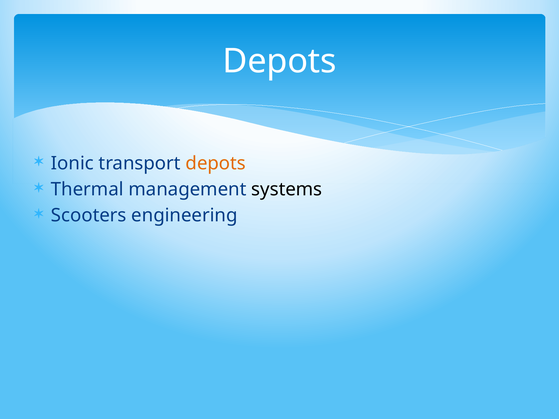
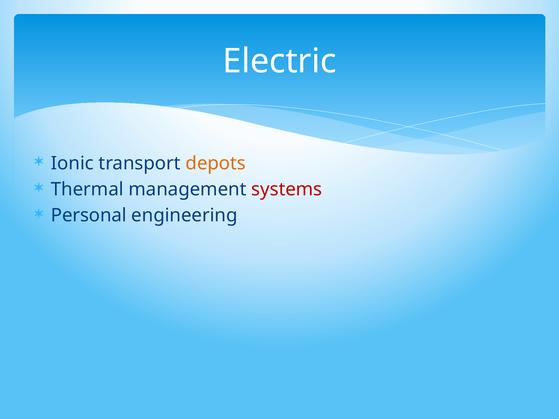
Depots: Depots -> Electric (280, 61)
systems colour: black -> red (287, 189)
Scooters: Scooters -> Personal (89, 215)
